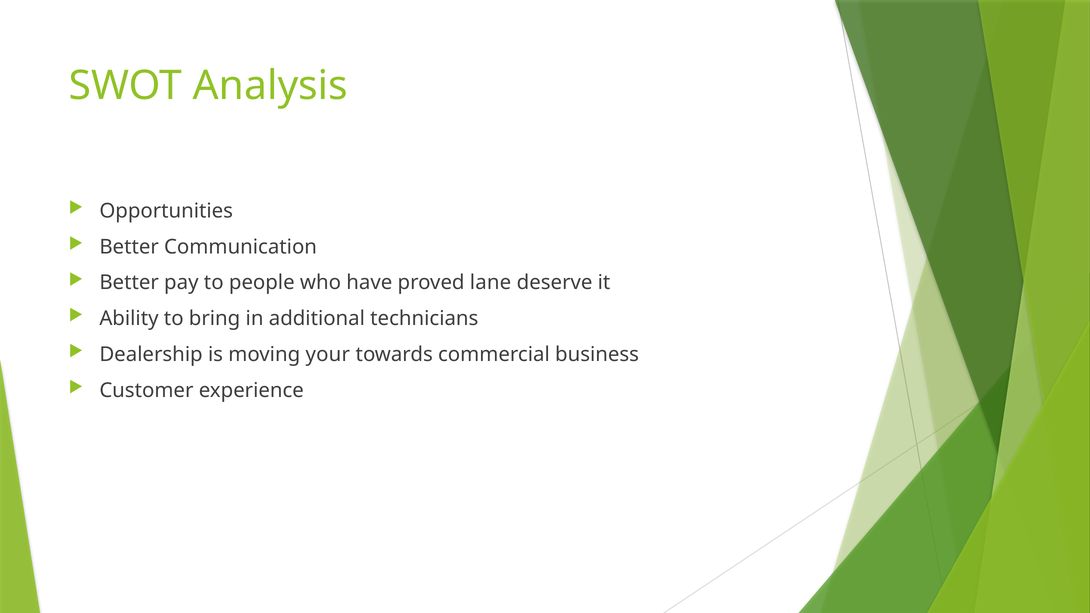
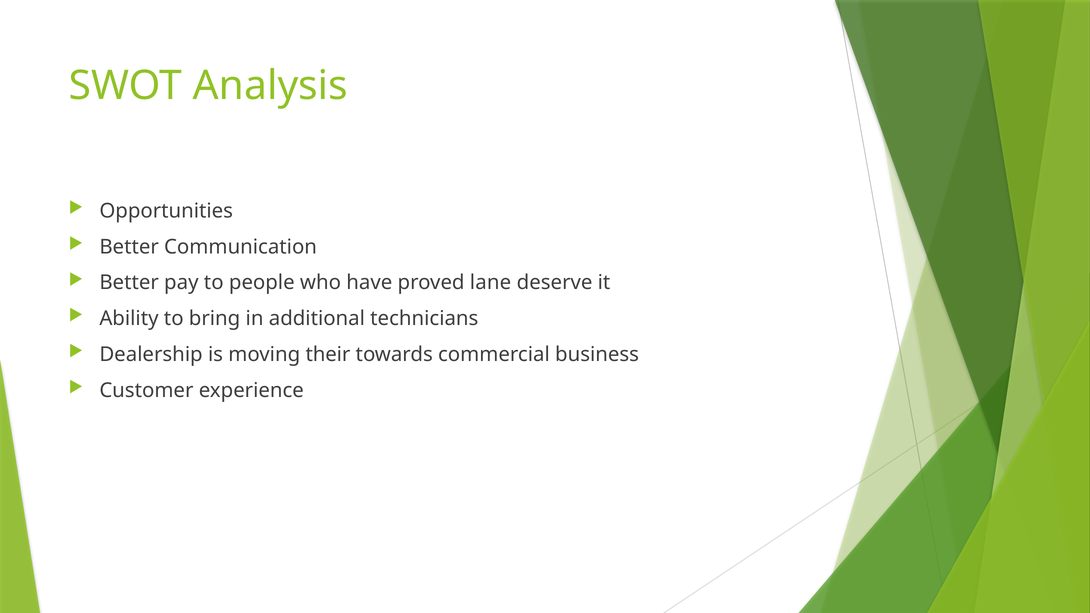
your: your -> their (328, 354)
